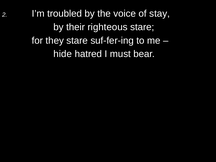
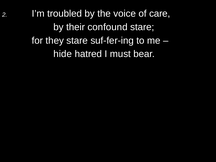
stay: stay -> care (160, 14)
righteous: righteous -> confound (108, 27)
